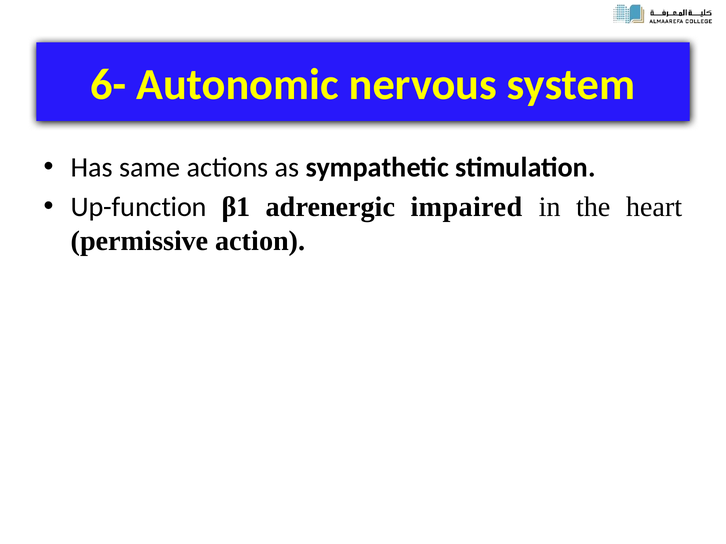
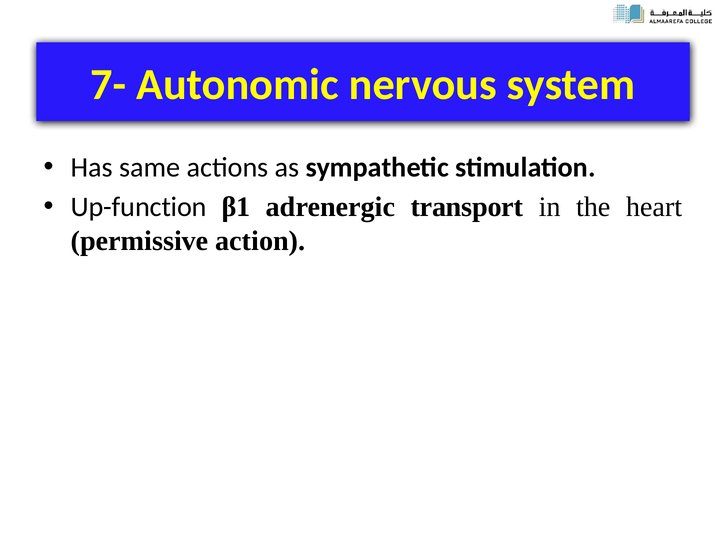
6-: 6- -> 7- (108, 85)
impaired: impaired -> transport (467, 207)
